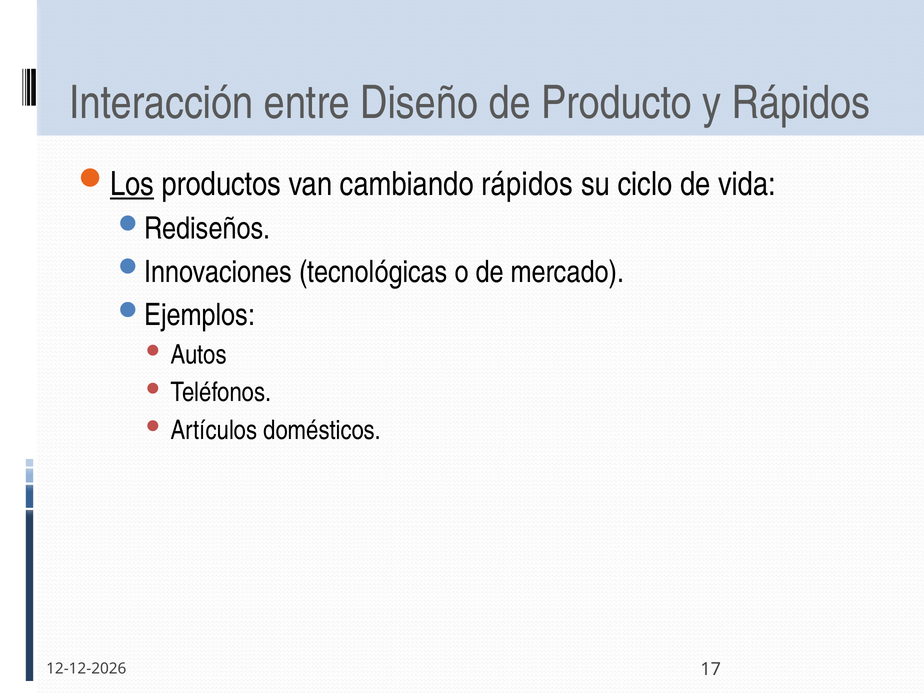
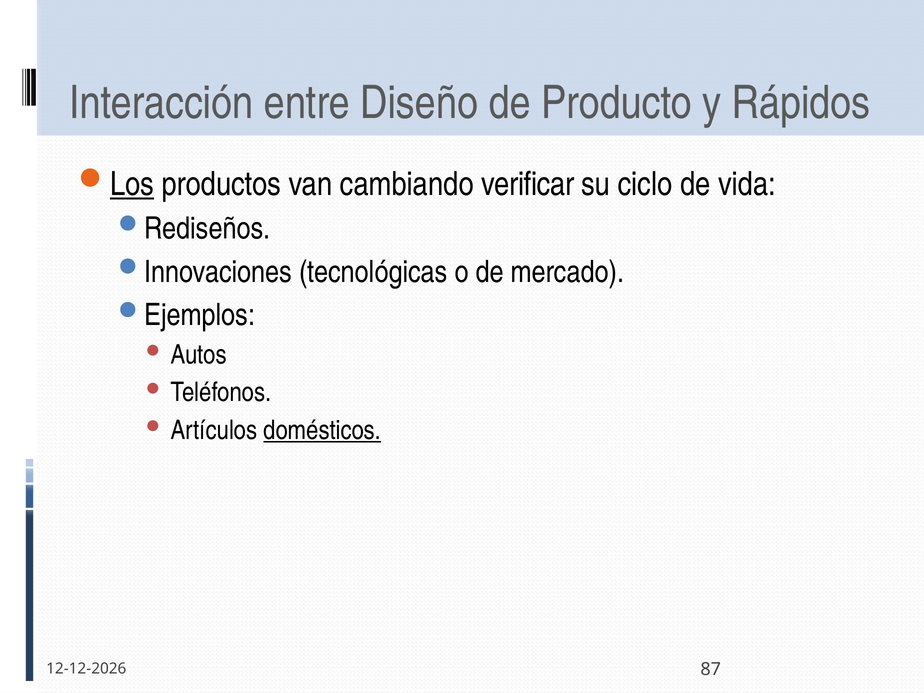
cambiando rápidos: rápidos -> verificar (528, 184)
domésticos underline: none -> present (322, 430)
17: 17 -> 87 (711, 669)
